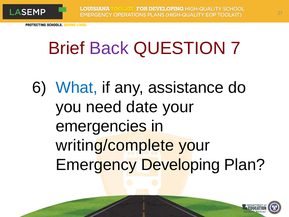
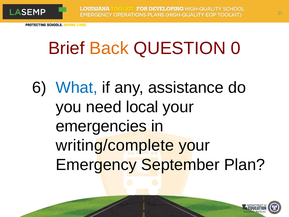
Back colour: purple -> orange (109, 48)
7: 7 -> 0 (236, 48)
date: date -> local (142, 107)
Developing: Developing -> September (180, 165)
